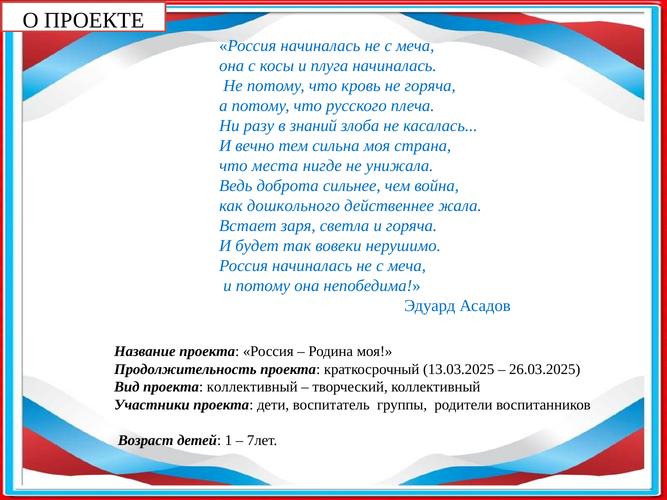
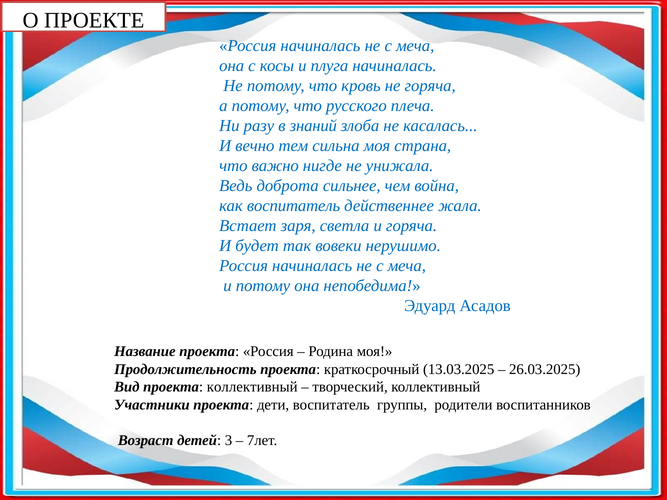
места: места -> важно (275, 166)
как дошкольного: дошкольного -> воспитатель (294, 206)
1: 1 -> 3 (228, 440)
